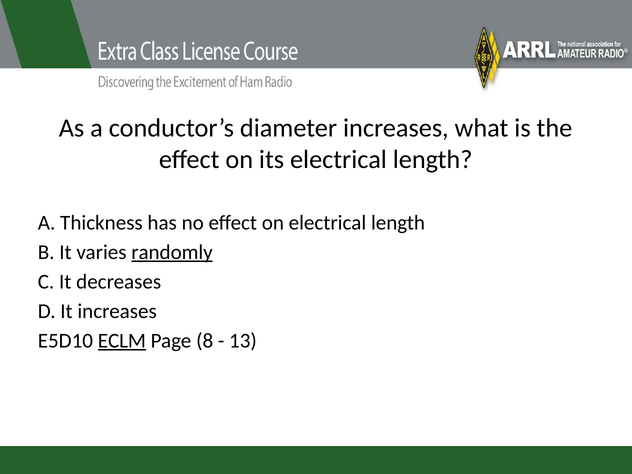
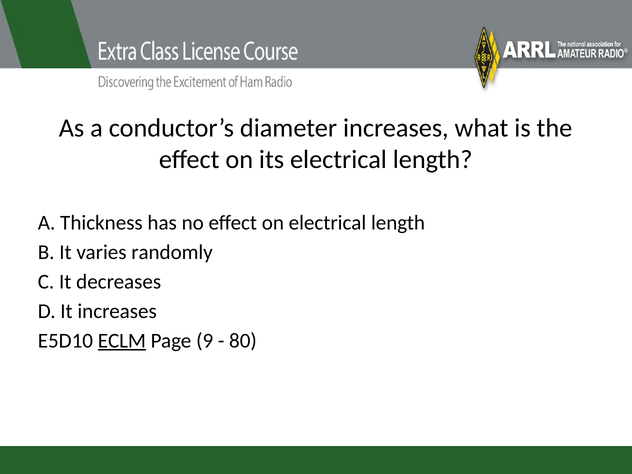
randomly underline: present -> none (172, 252)
8: 8 -> 9 (205, 341)
13: 13 -> 80 (243, 341)
